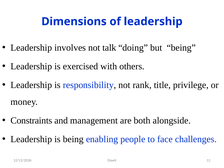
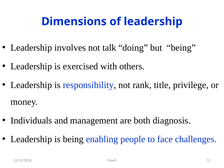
Constraints: Constraints -> Individuals (31, 121)
alongside: alongside -> diagnosis (172, 121)
